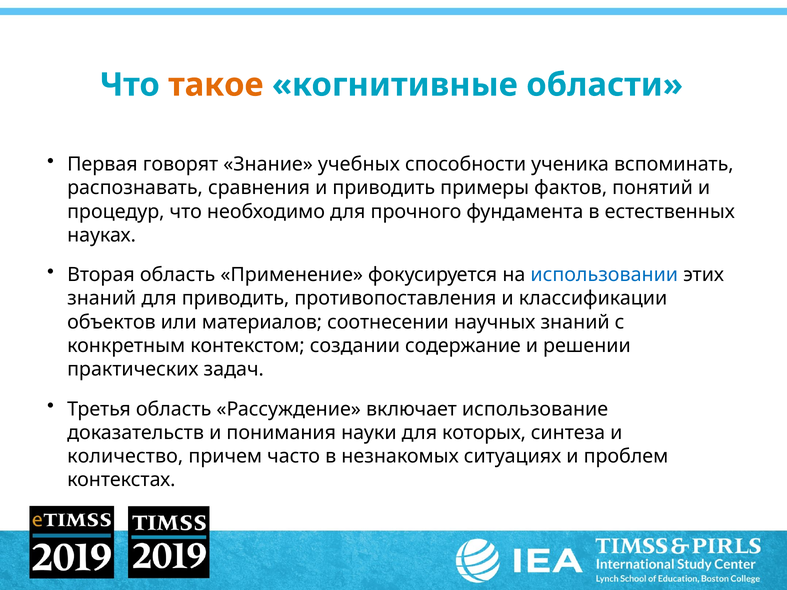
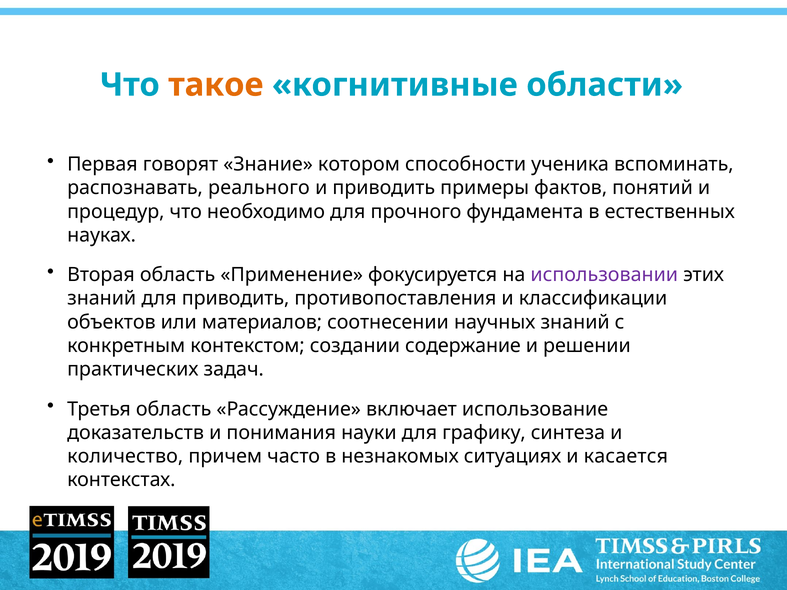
учебных: учебных -> котором (359, 164)
сравнения: сравнения -> реального (259, 188)
использовании colour: blue -> purple (604, 275)
которых: которых -> графику (484, 433)
проблем: проблем -> касается (626, 456)
